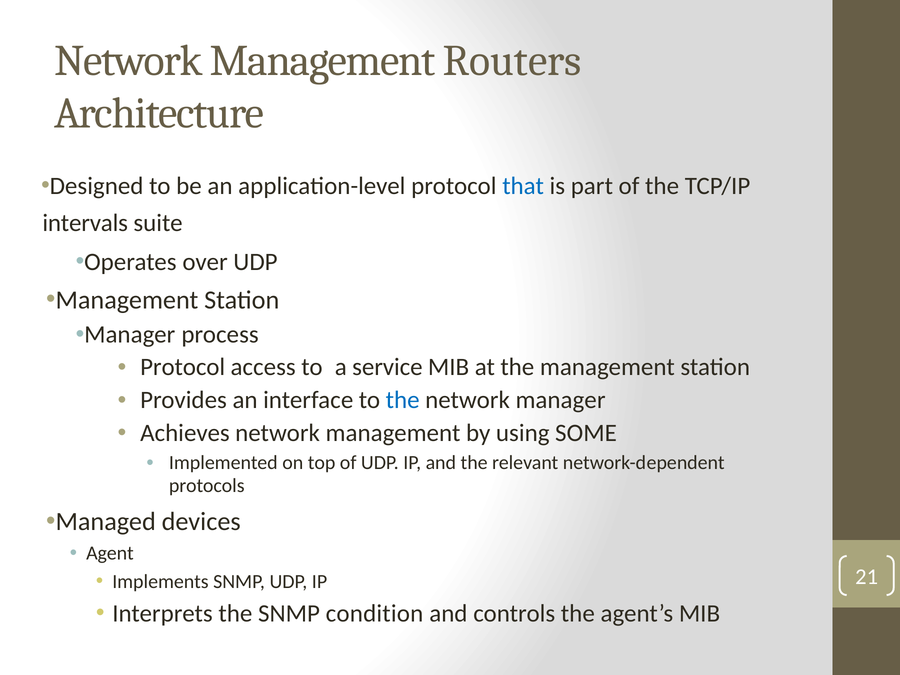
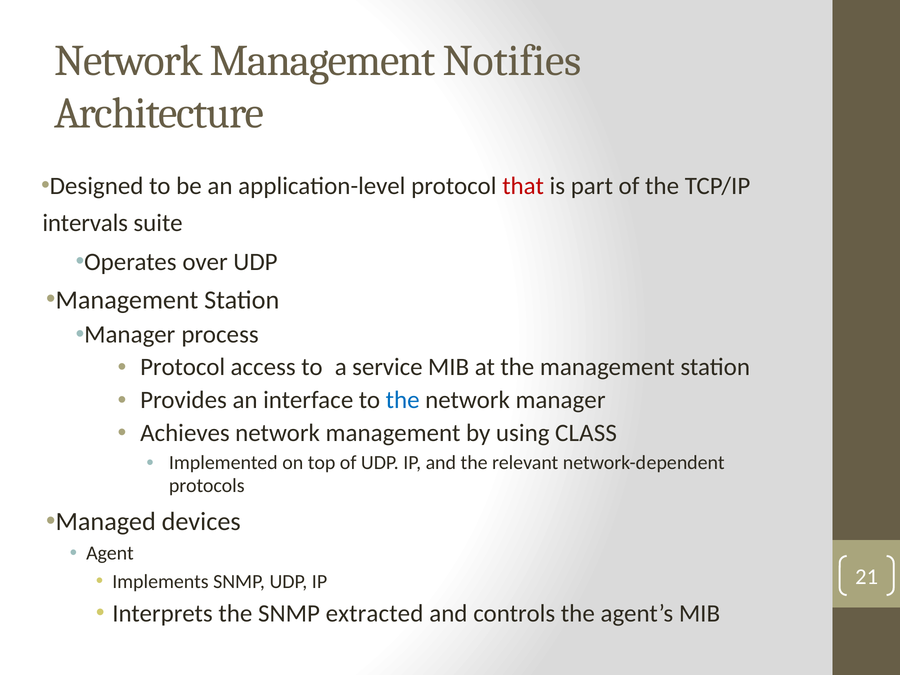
Routers: Routers -> Notifies (512, 61)
that colour: blue -> red (523, 186)
SOME: SOME -> CLASS (586, 433)
condition: condition -> extracted (375, 613)
